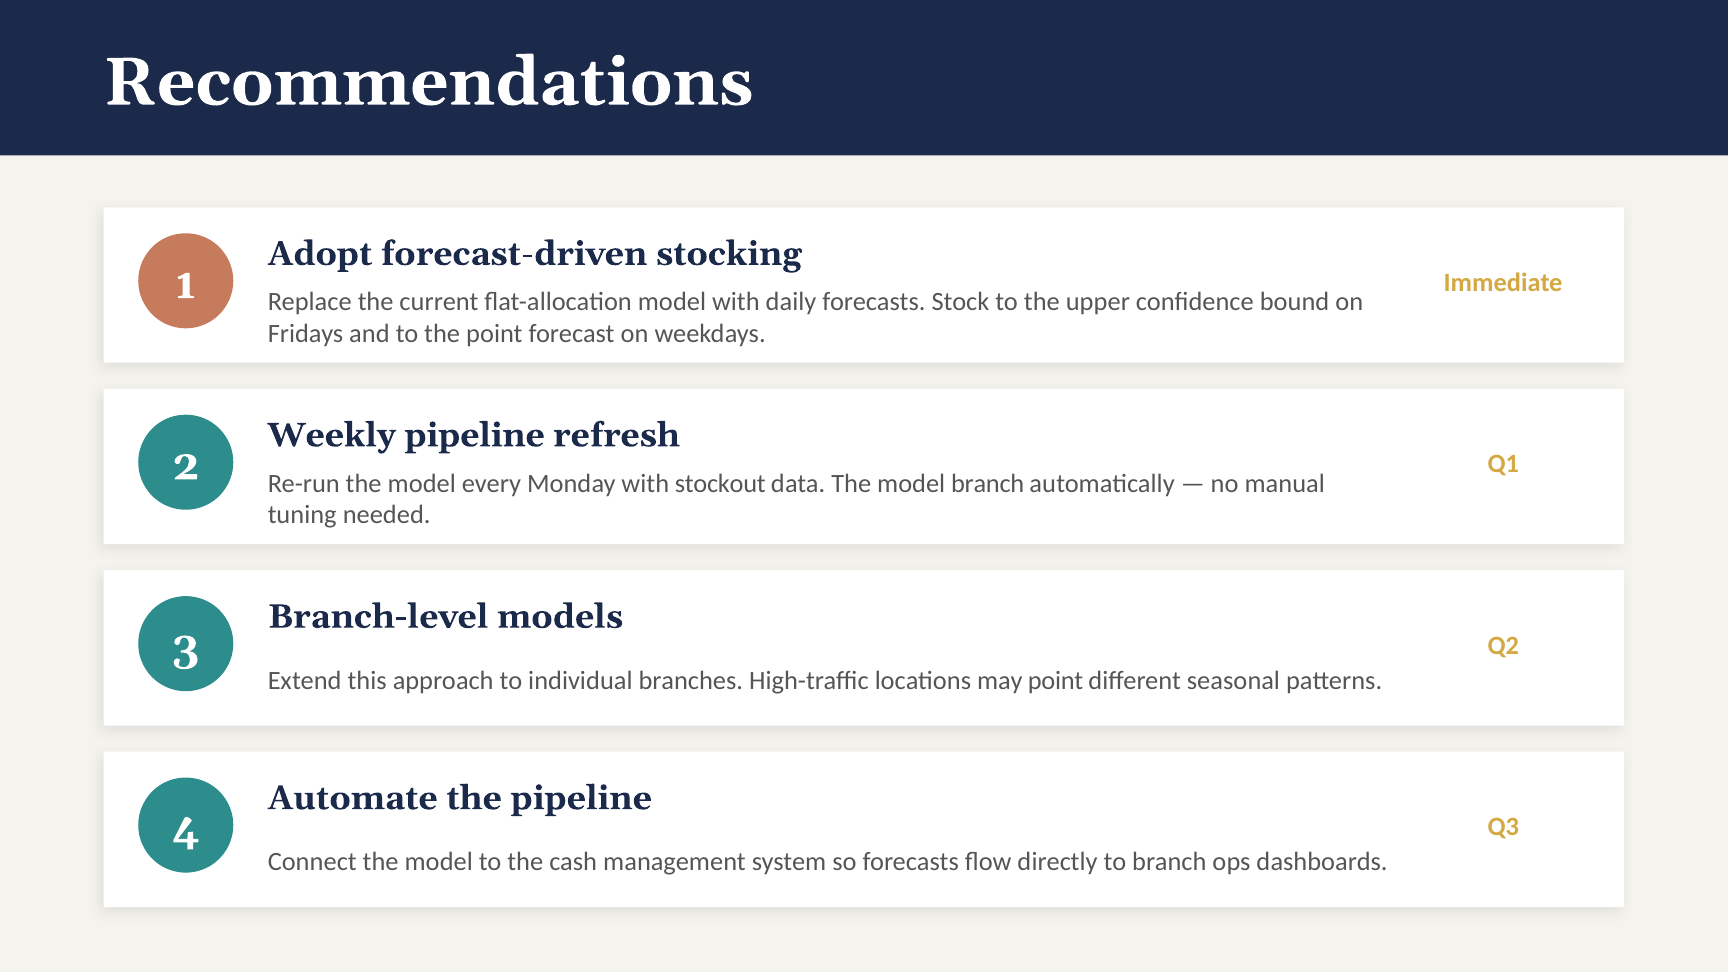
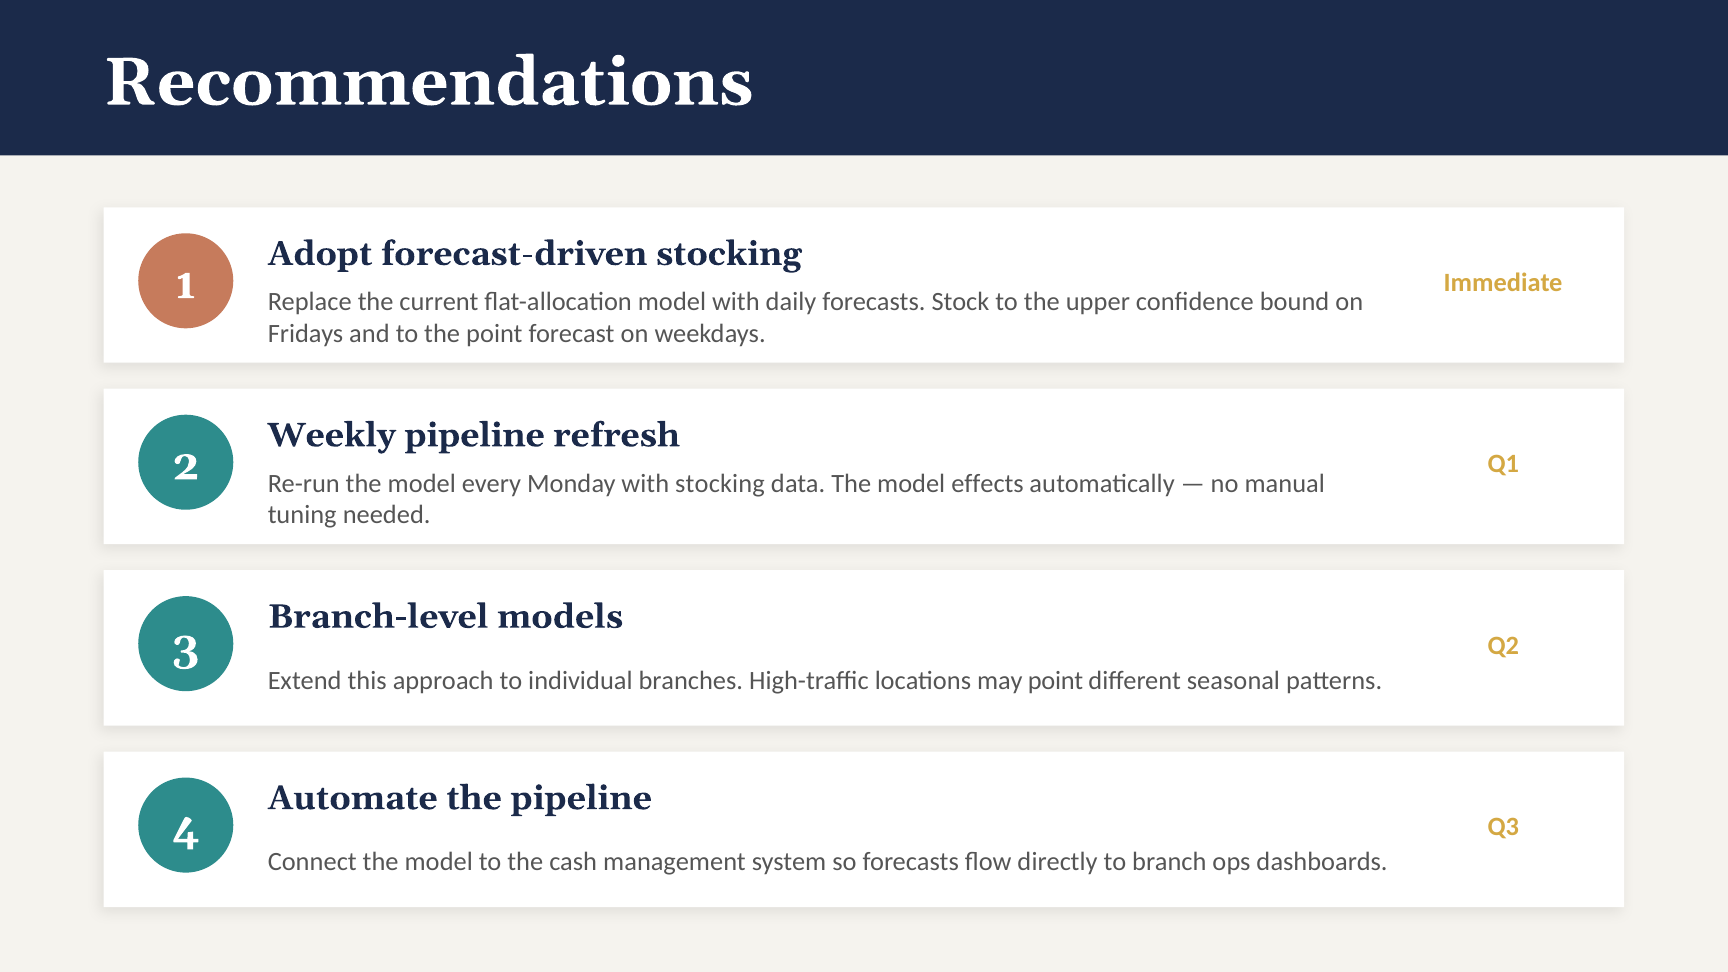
with stockout: stockout -> stocking (720, 484)
model branch: branch -> effects (988, 484)
